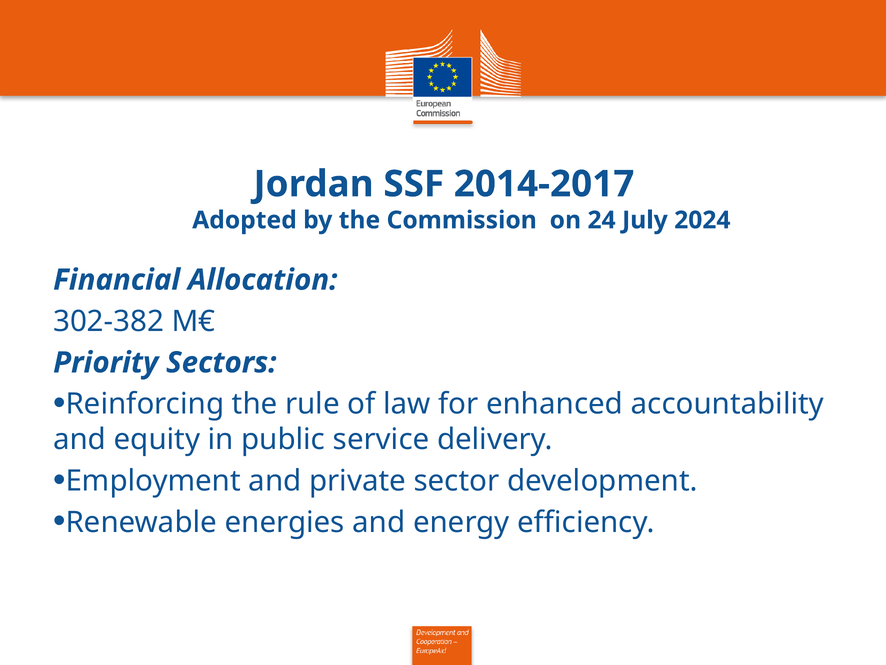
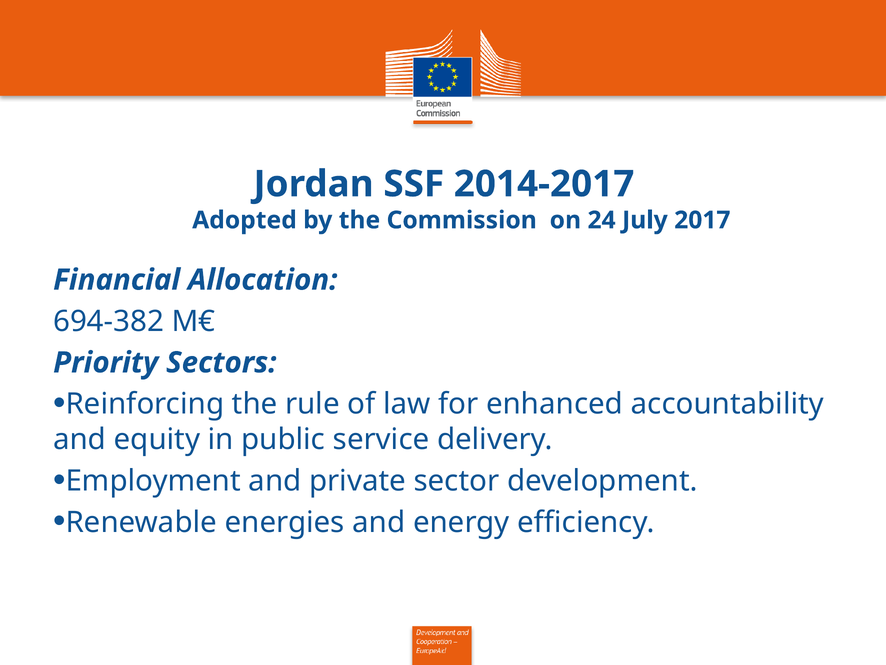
2024: 2024 -> 2017 (702, 220)
302-382: 302-382 -> 694-382 (109, 321)
